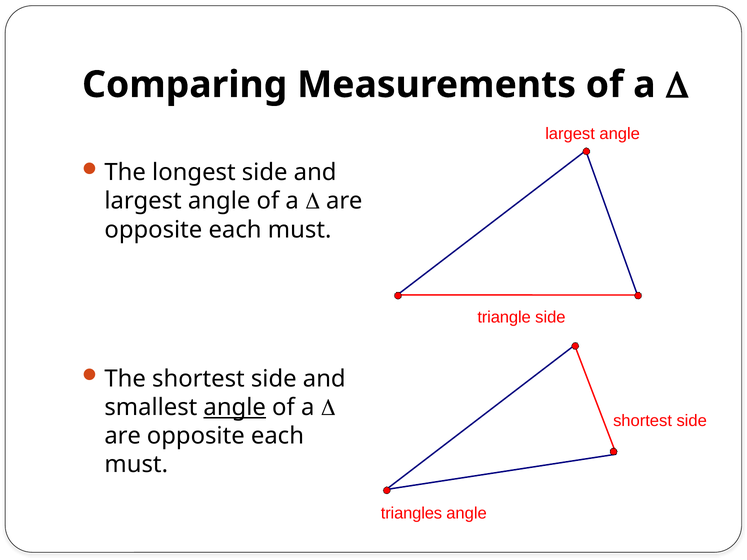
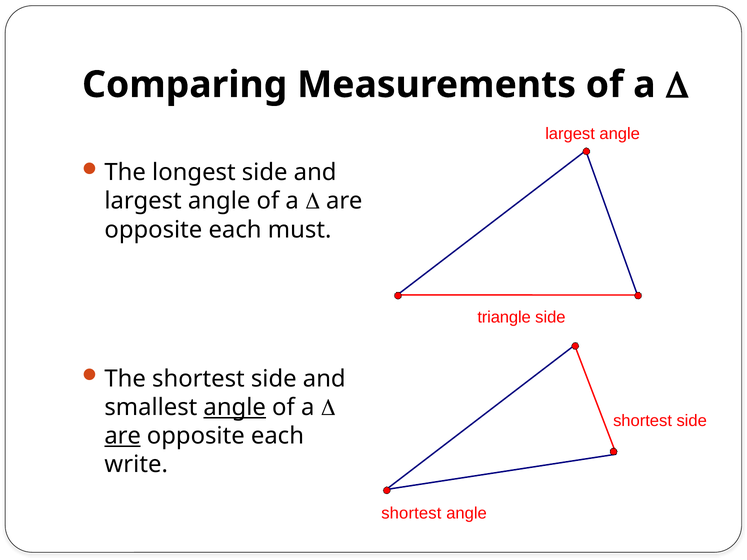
are underline: none -> present (123, 436)
must: must -> write (136, 465)
triangles: triangles -> shortest (411, 513)
